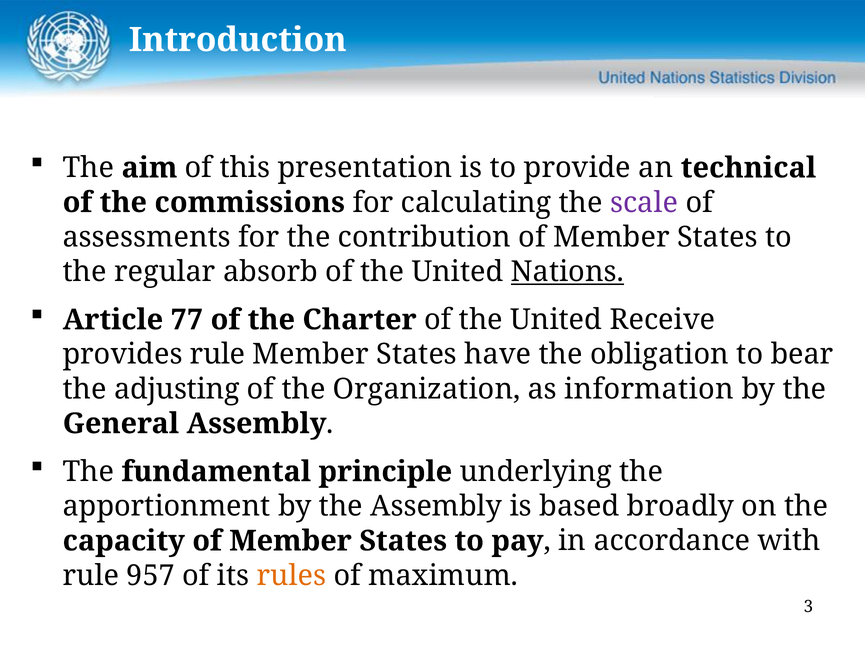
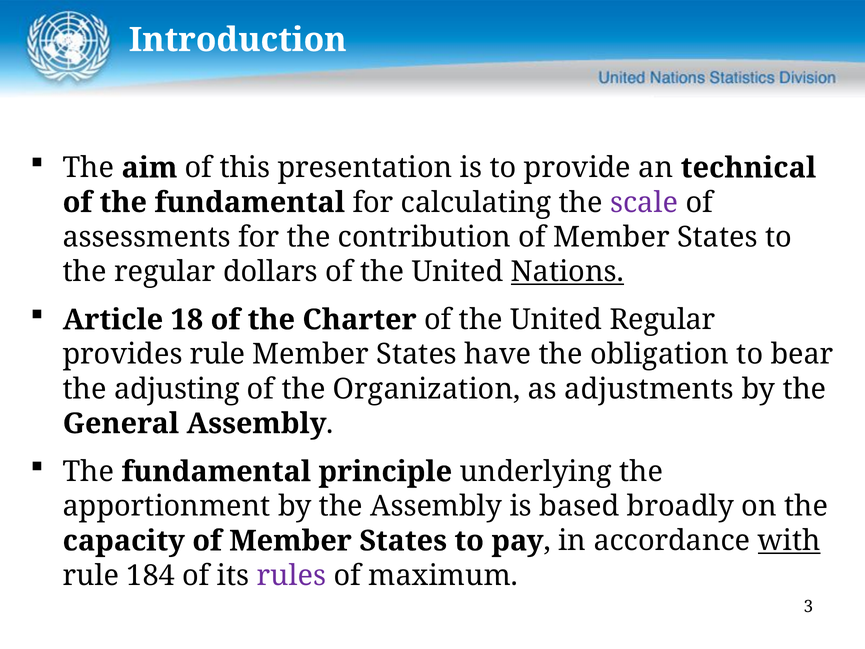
of the commissions: commissions -> fundamental (250, 202)
absorb: absorb -> dollars (271, 272)
77: 77 -> 18 (187, 320)
United Receive: Receive -> Regular (663, 320)
information: information -> adjustments (649, 389)
with underline: none -> present (789, 541)
957: 957 -> 184 (151, 575)
rules colour: orange -> purple (291, 575)
